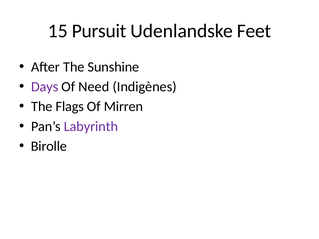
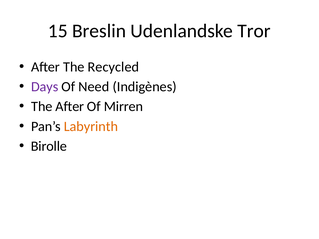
Pursuit: Pursuit -> Breslin (99, 31)
Feet: Feet -> Tror (254, 31)
Sunshine: Sunshine -> Recycled (113, 67)
The Flags: Flags -> After (70, 107)
Labyrinth colour: purple -> orange (91, 126)
